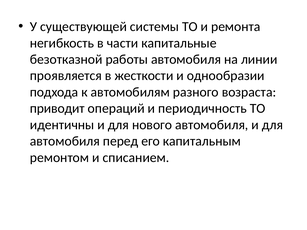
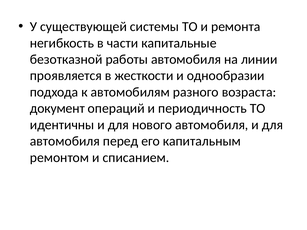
приводит: приводит -> документ (57, 109)
